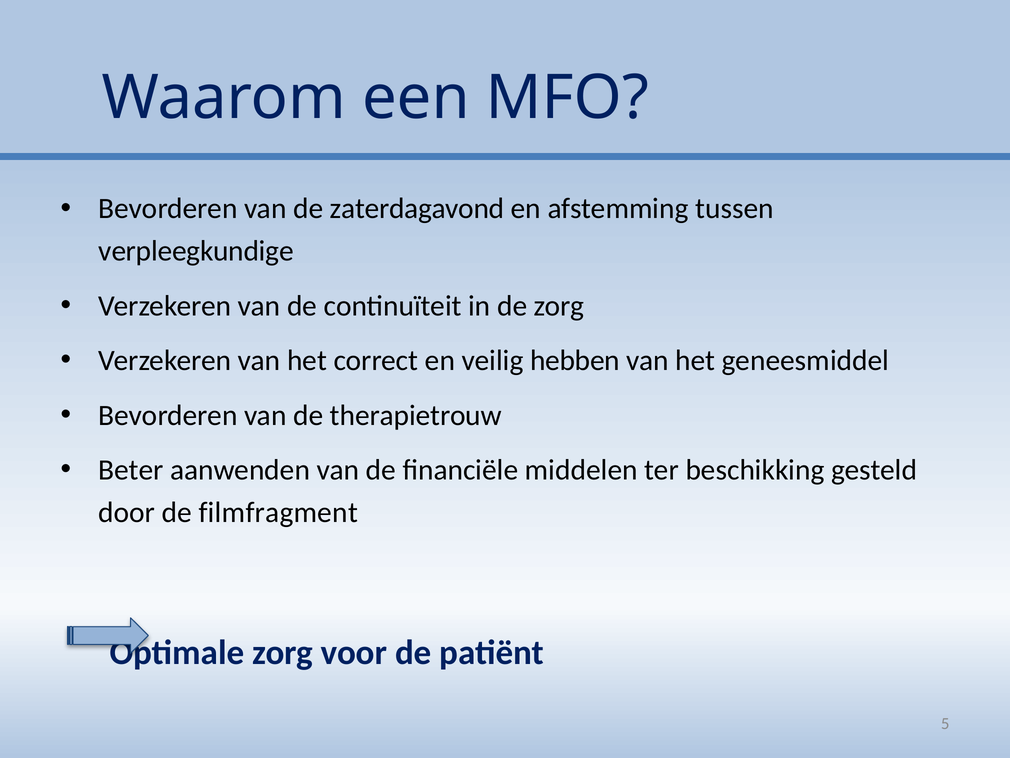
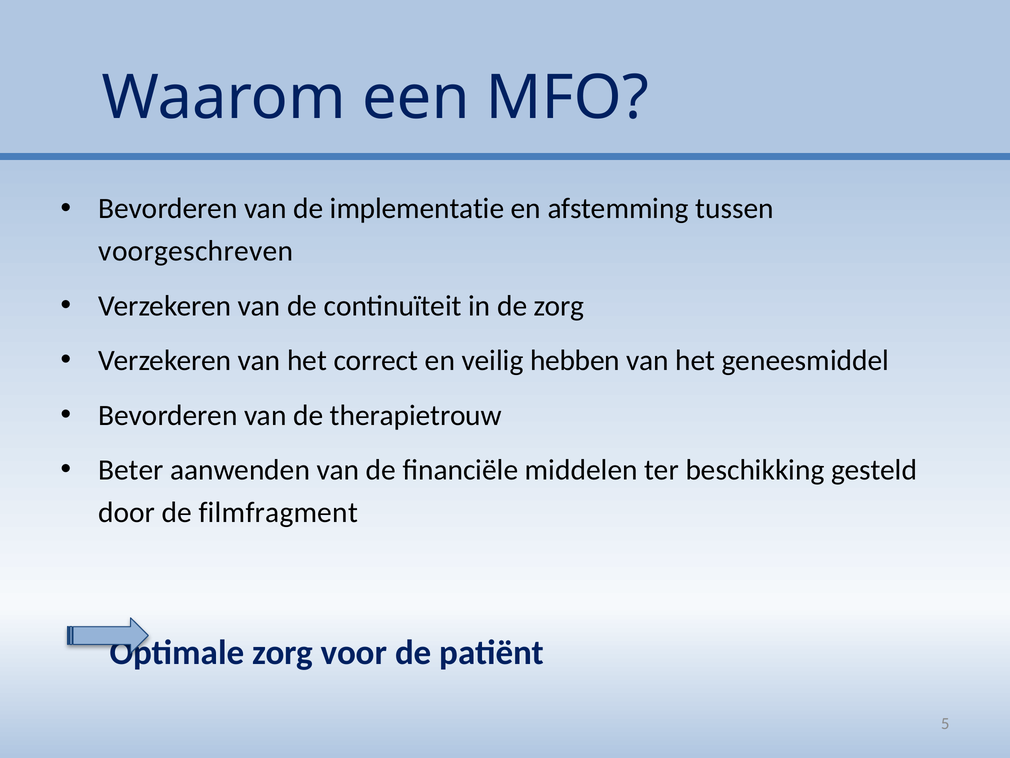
zaterdagavond: zaterdagavond -> implementatie (417, 209)
verpleegkundige: verpleegkundige -> voorgeschreven (196, 251)
